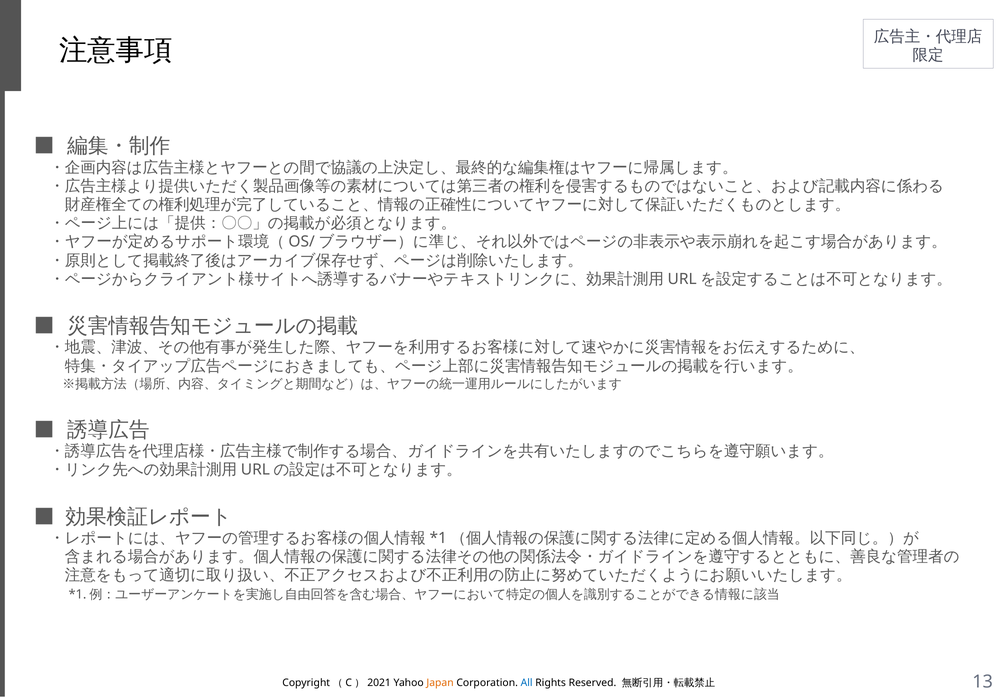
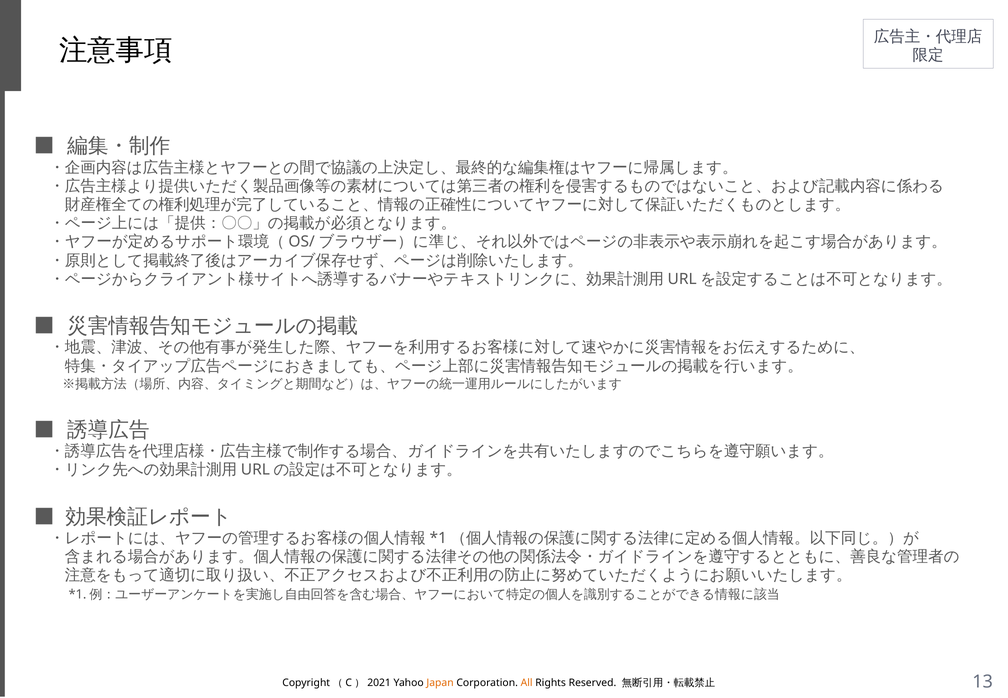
All colour: blue -> orange (527, 683)
